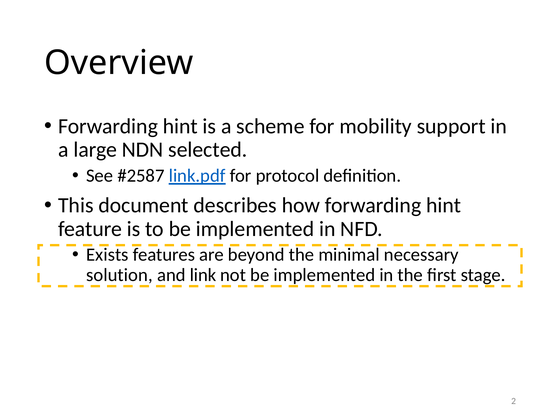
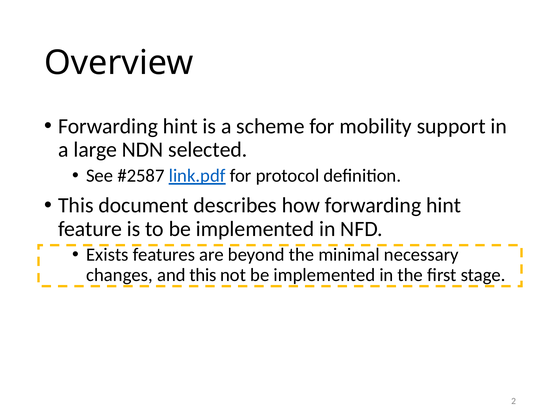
solution: solution -> changes (119, 275)
and link: link -> this (203, 275)
